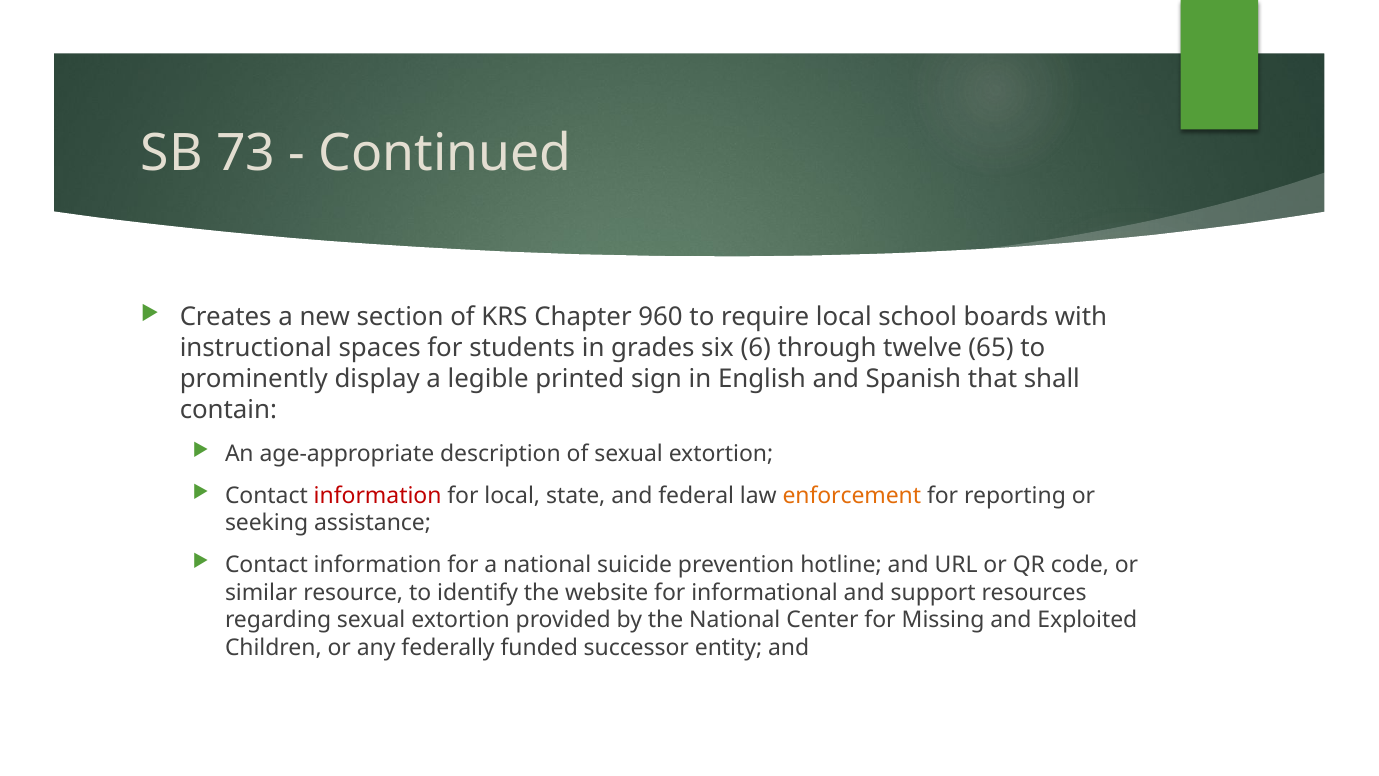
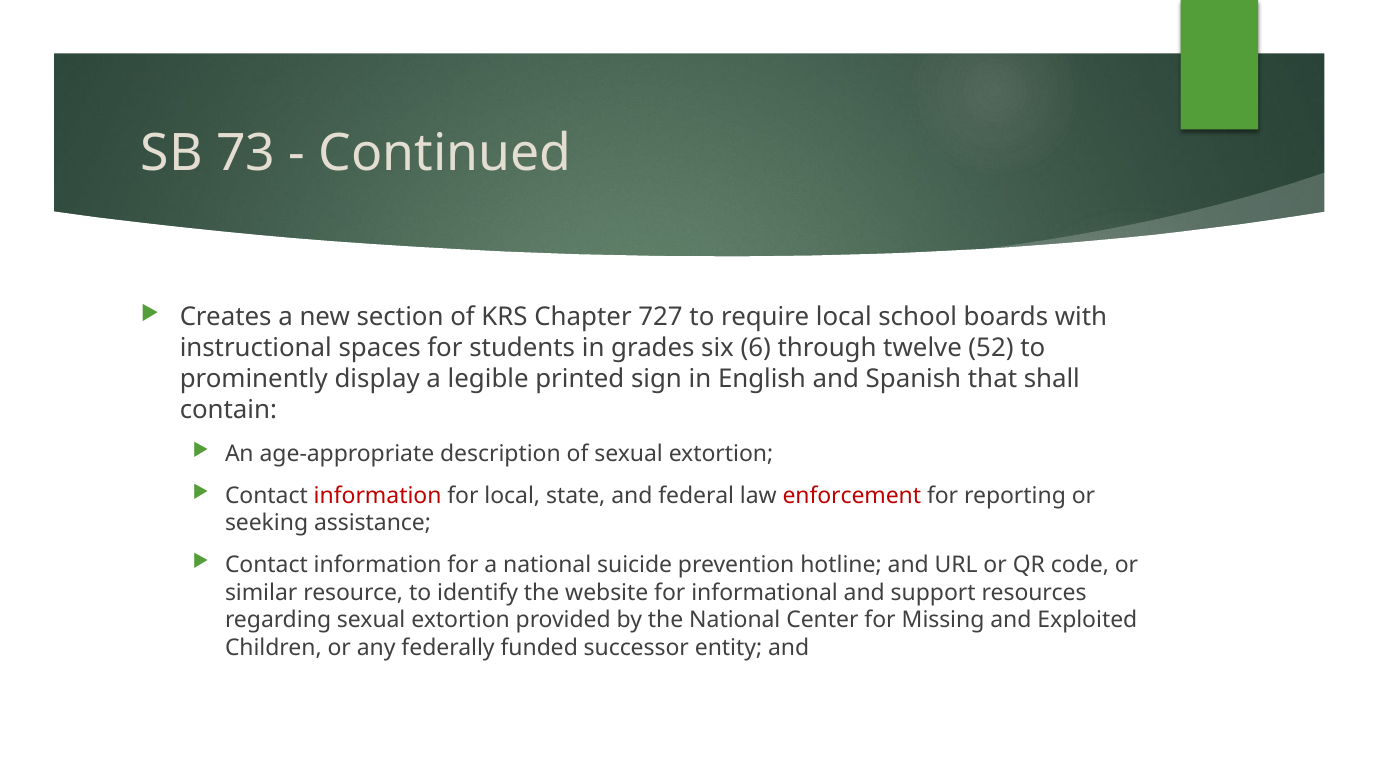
960: 960 -> 727 (661, 317)
65: 65 -> 52 (991, 348)
enforcement colour: orange -> red (852, 495)
